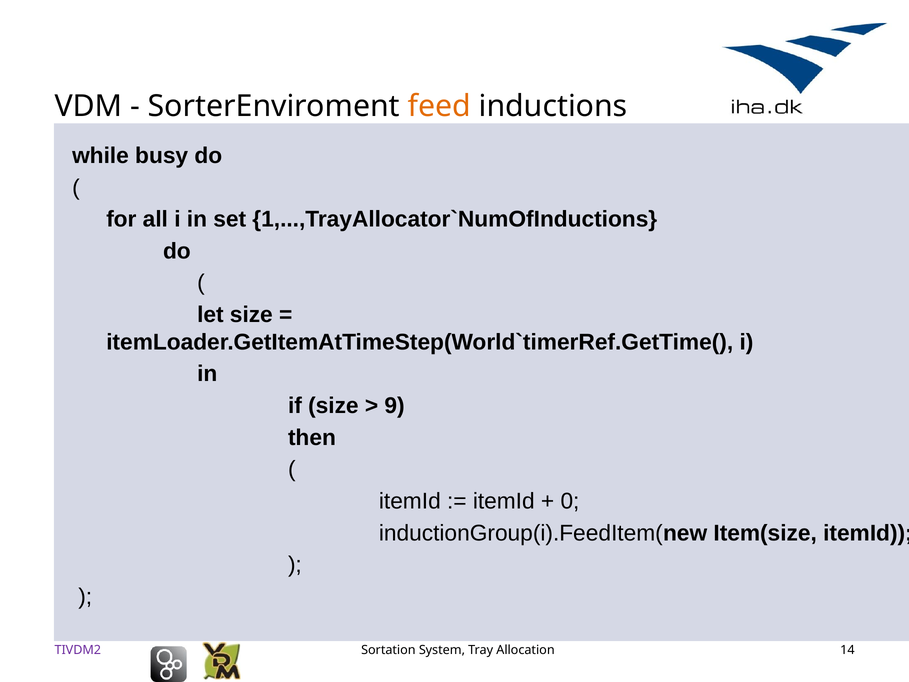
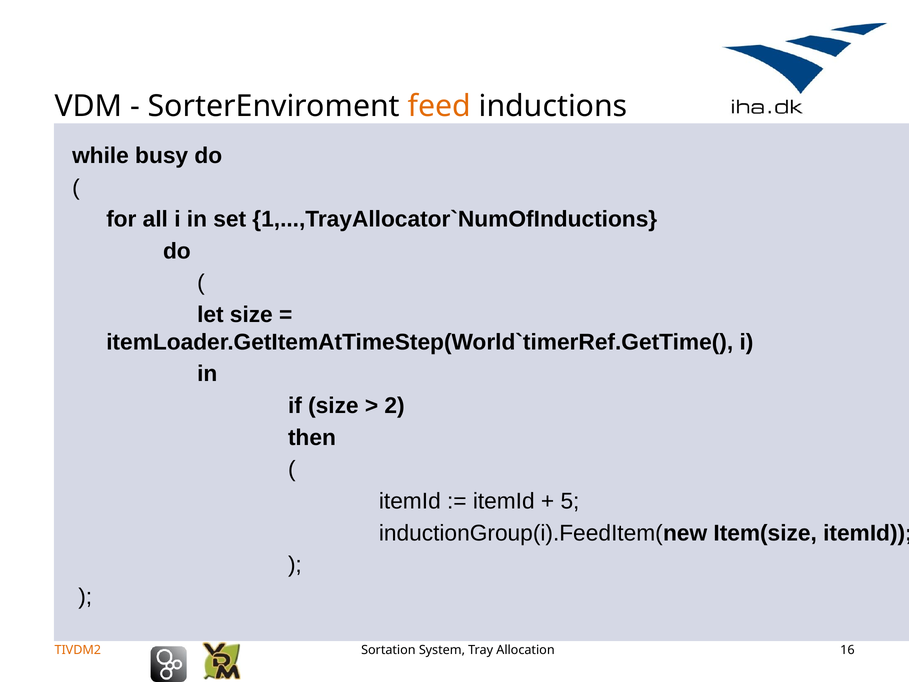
9: 9 -> 2 (395, 406)
0: 0 -> 5 (570, 501)
TIVDM2 colour: purple -> orange (78, 650)
14: 14 -> 16 (847, 650)
